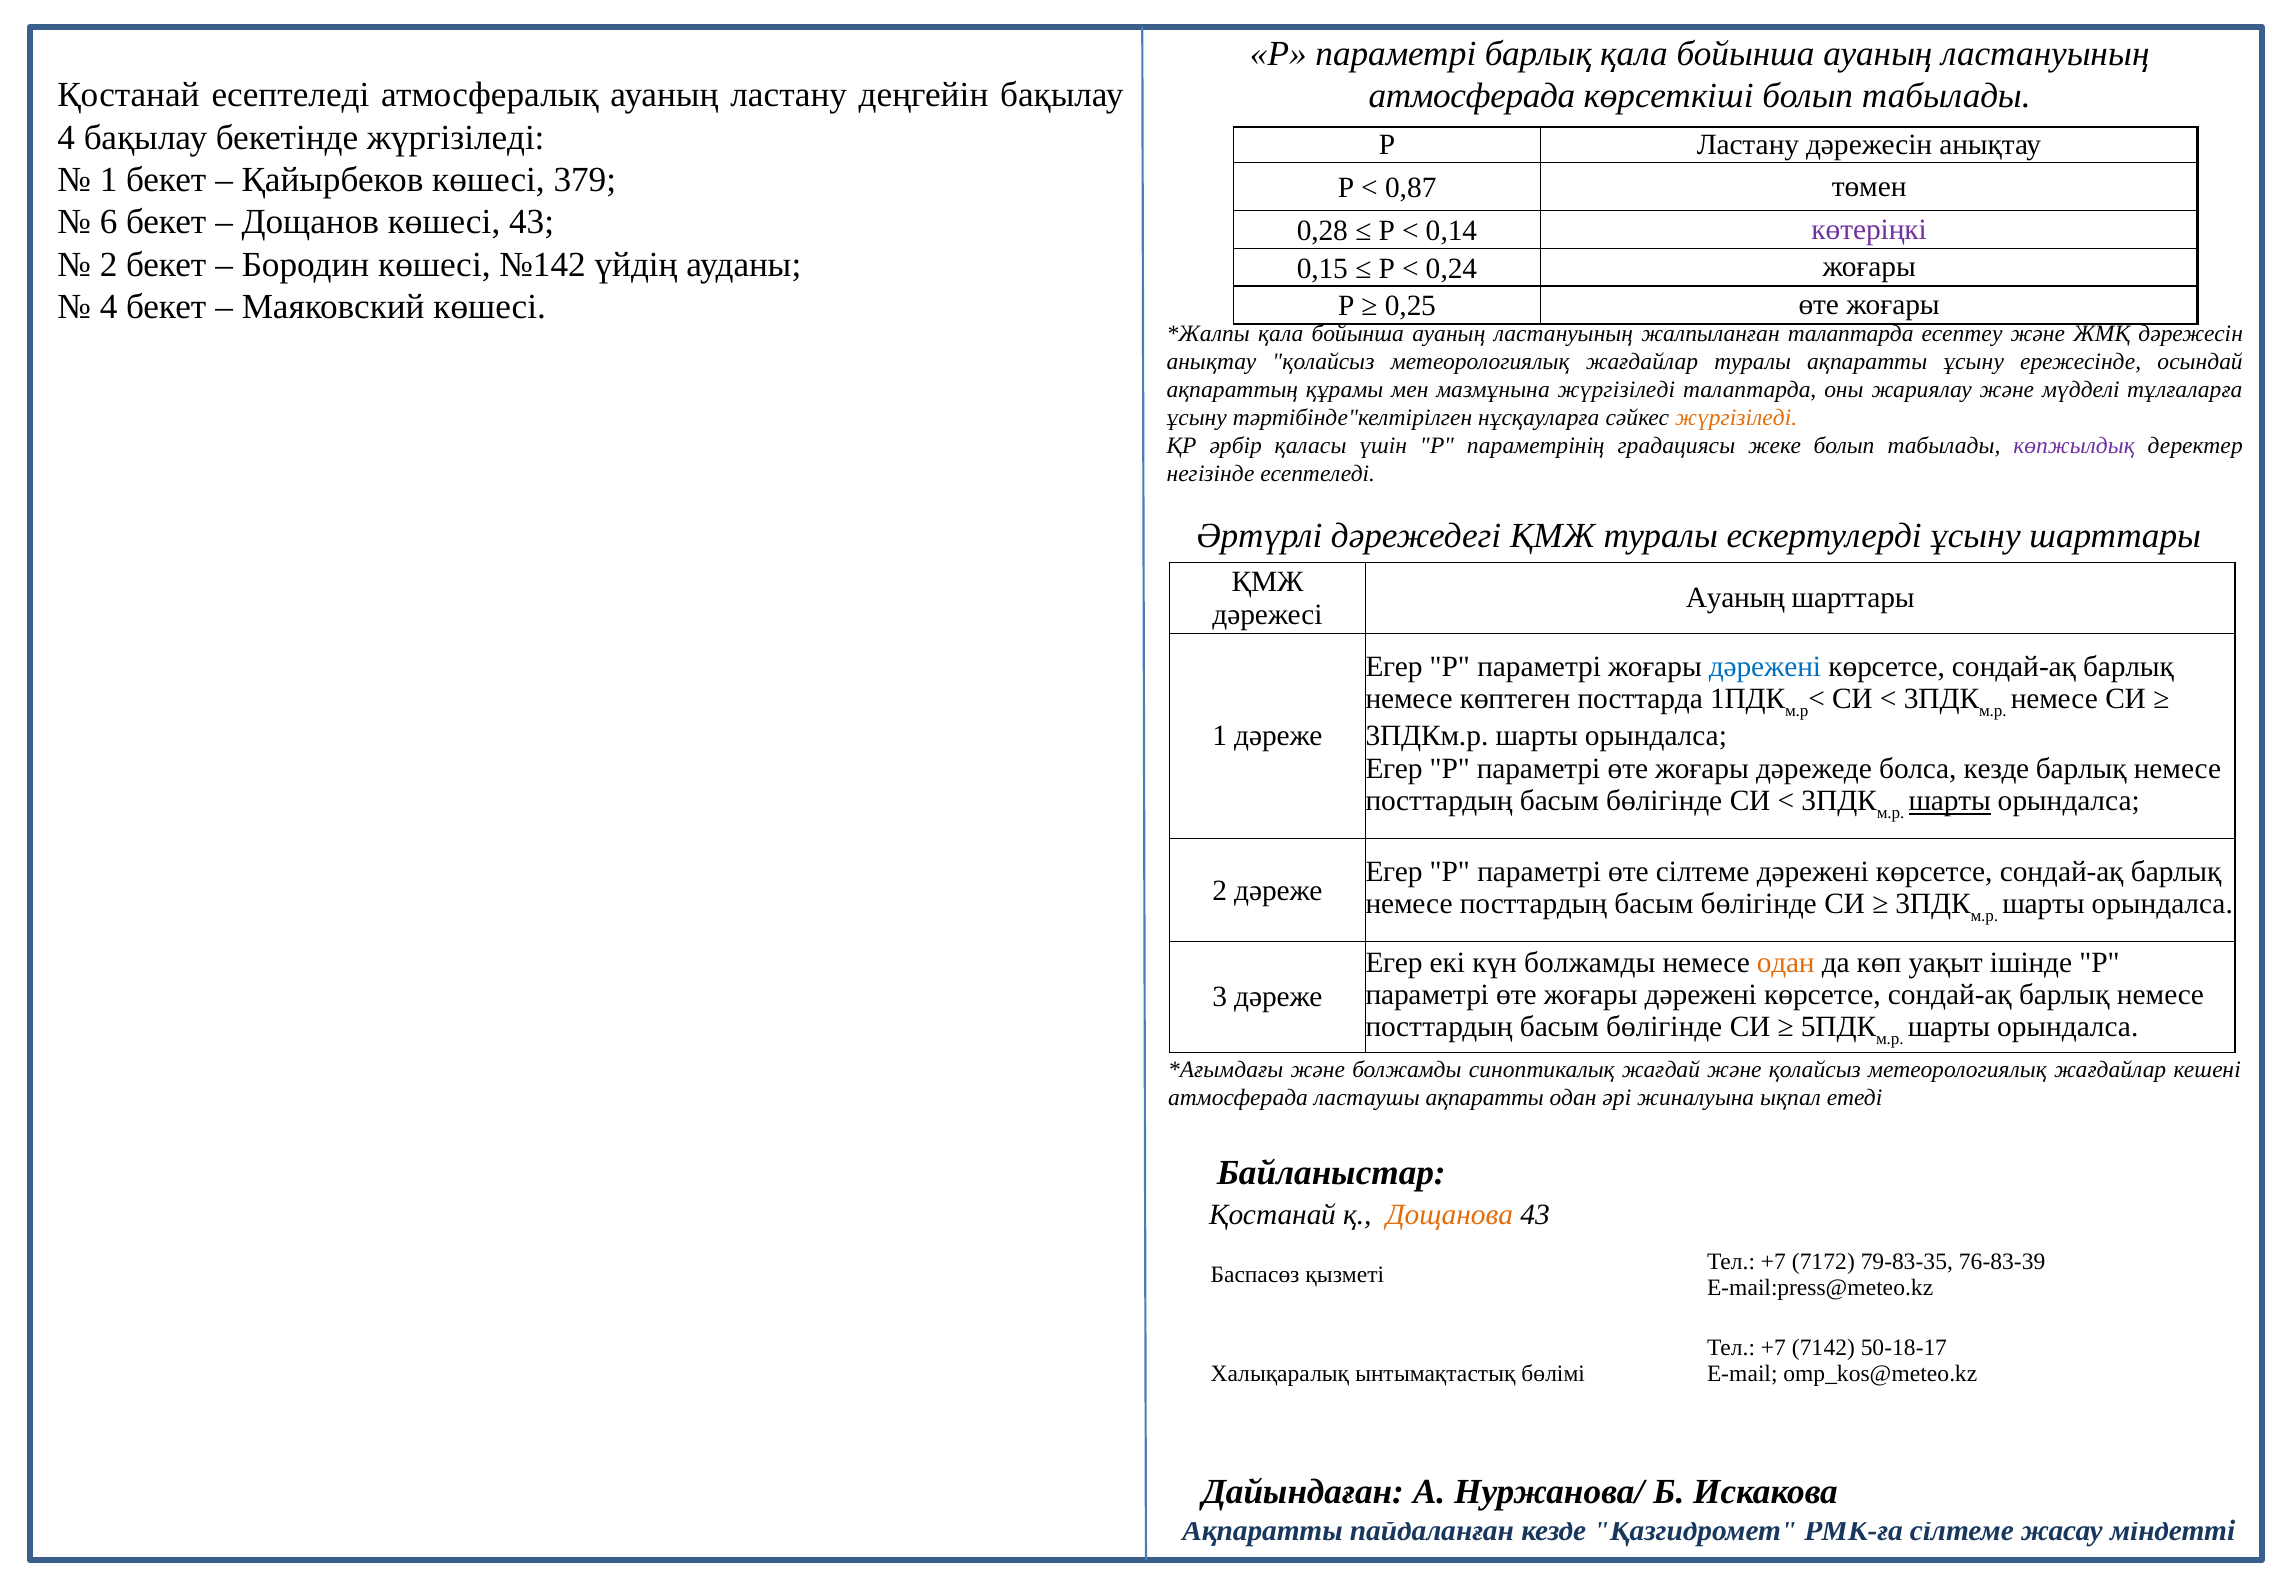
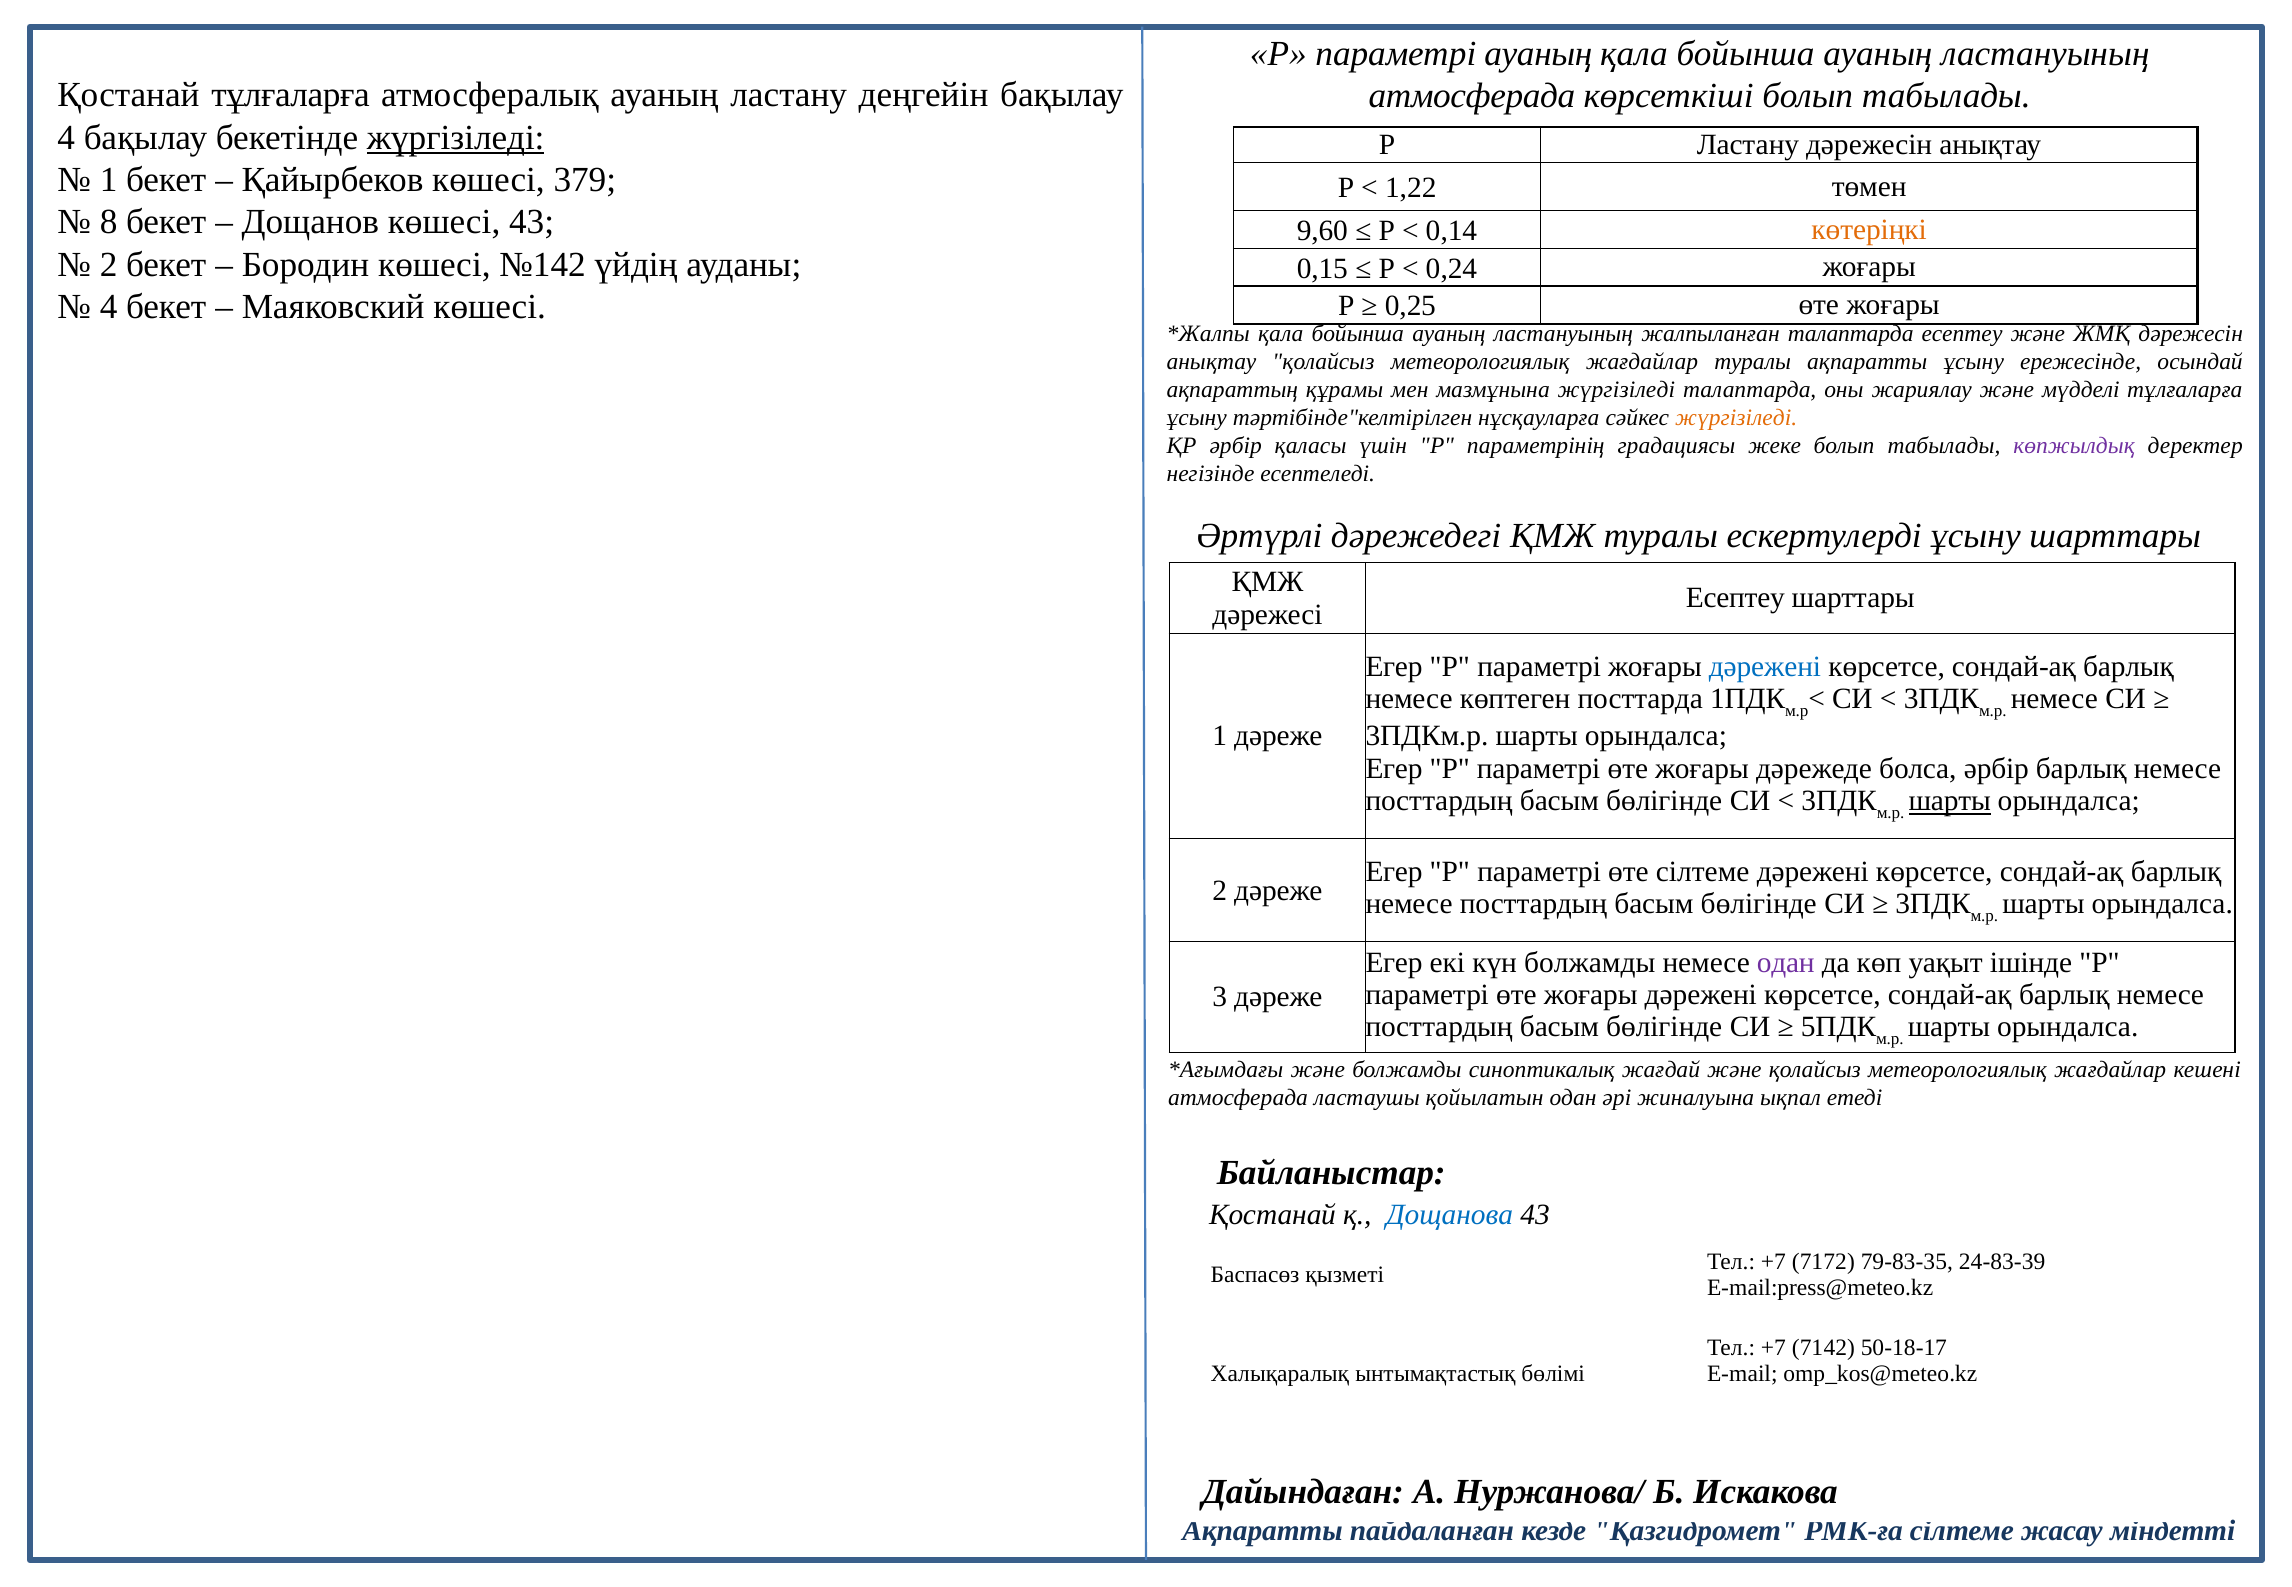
параметрі барлық: барлық -> ауаның (1538, 54)
Қостанай есептеледі: есептеледі -> тұлғаларға (291, 95)
жүргізіледі underline: none -> present (456, 138)
0,87: 0,87 -> 1,22 (1411, 188)
6: 6 -> 8 (109, 222)
0,28: 0,28 -> 9,60 (1322, 231)
көтеріңкі colour: purple -> orange (1869, 229)
Ауаның: Ауаның -> Есептеу (1735, 598)
болса кезде: кезде -> әрбір (1996, 769)
одан colour: orange -> purple (1786, 962)
ластаушы ақпаратты: ақпаратты -> қойылатын (1485, 1098)
Дощанова colour: orange -> blue (1450, 1215)
76-83-39: 76-83-39 -> 24-83-39 (2002, 1262)
